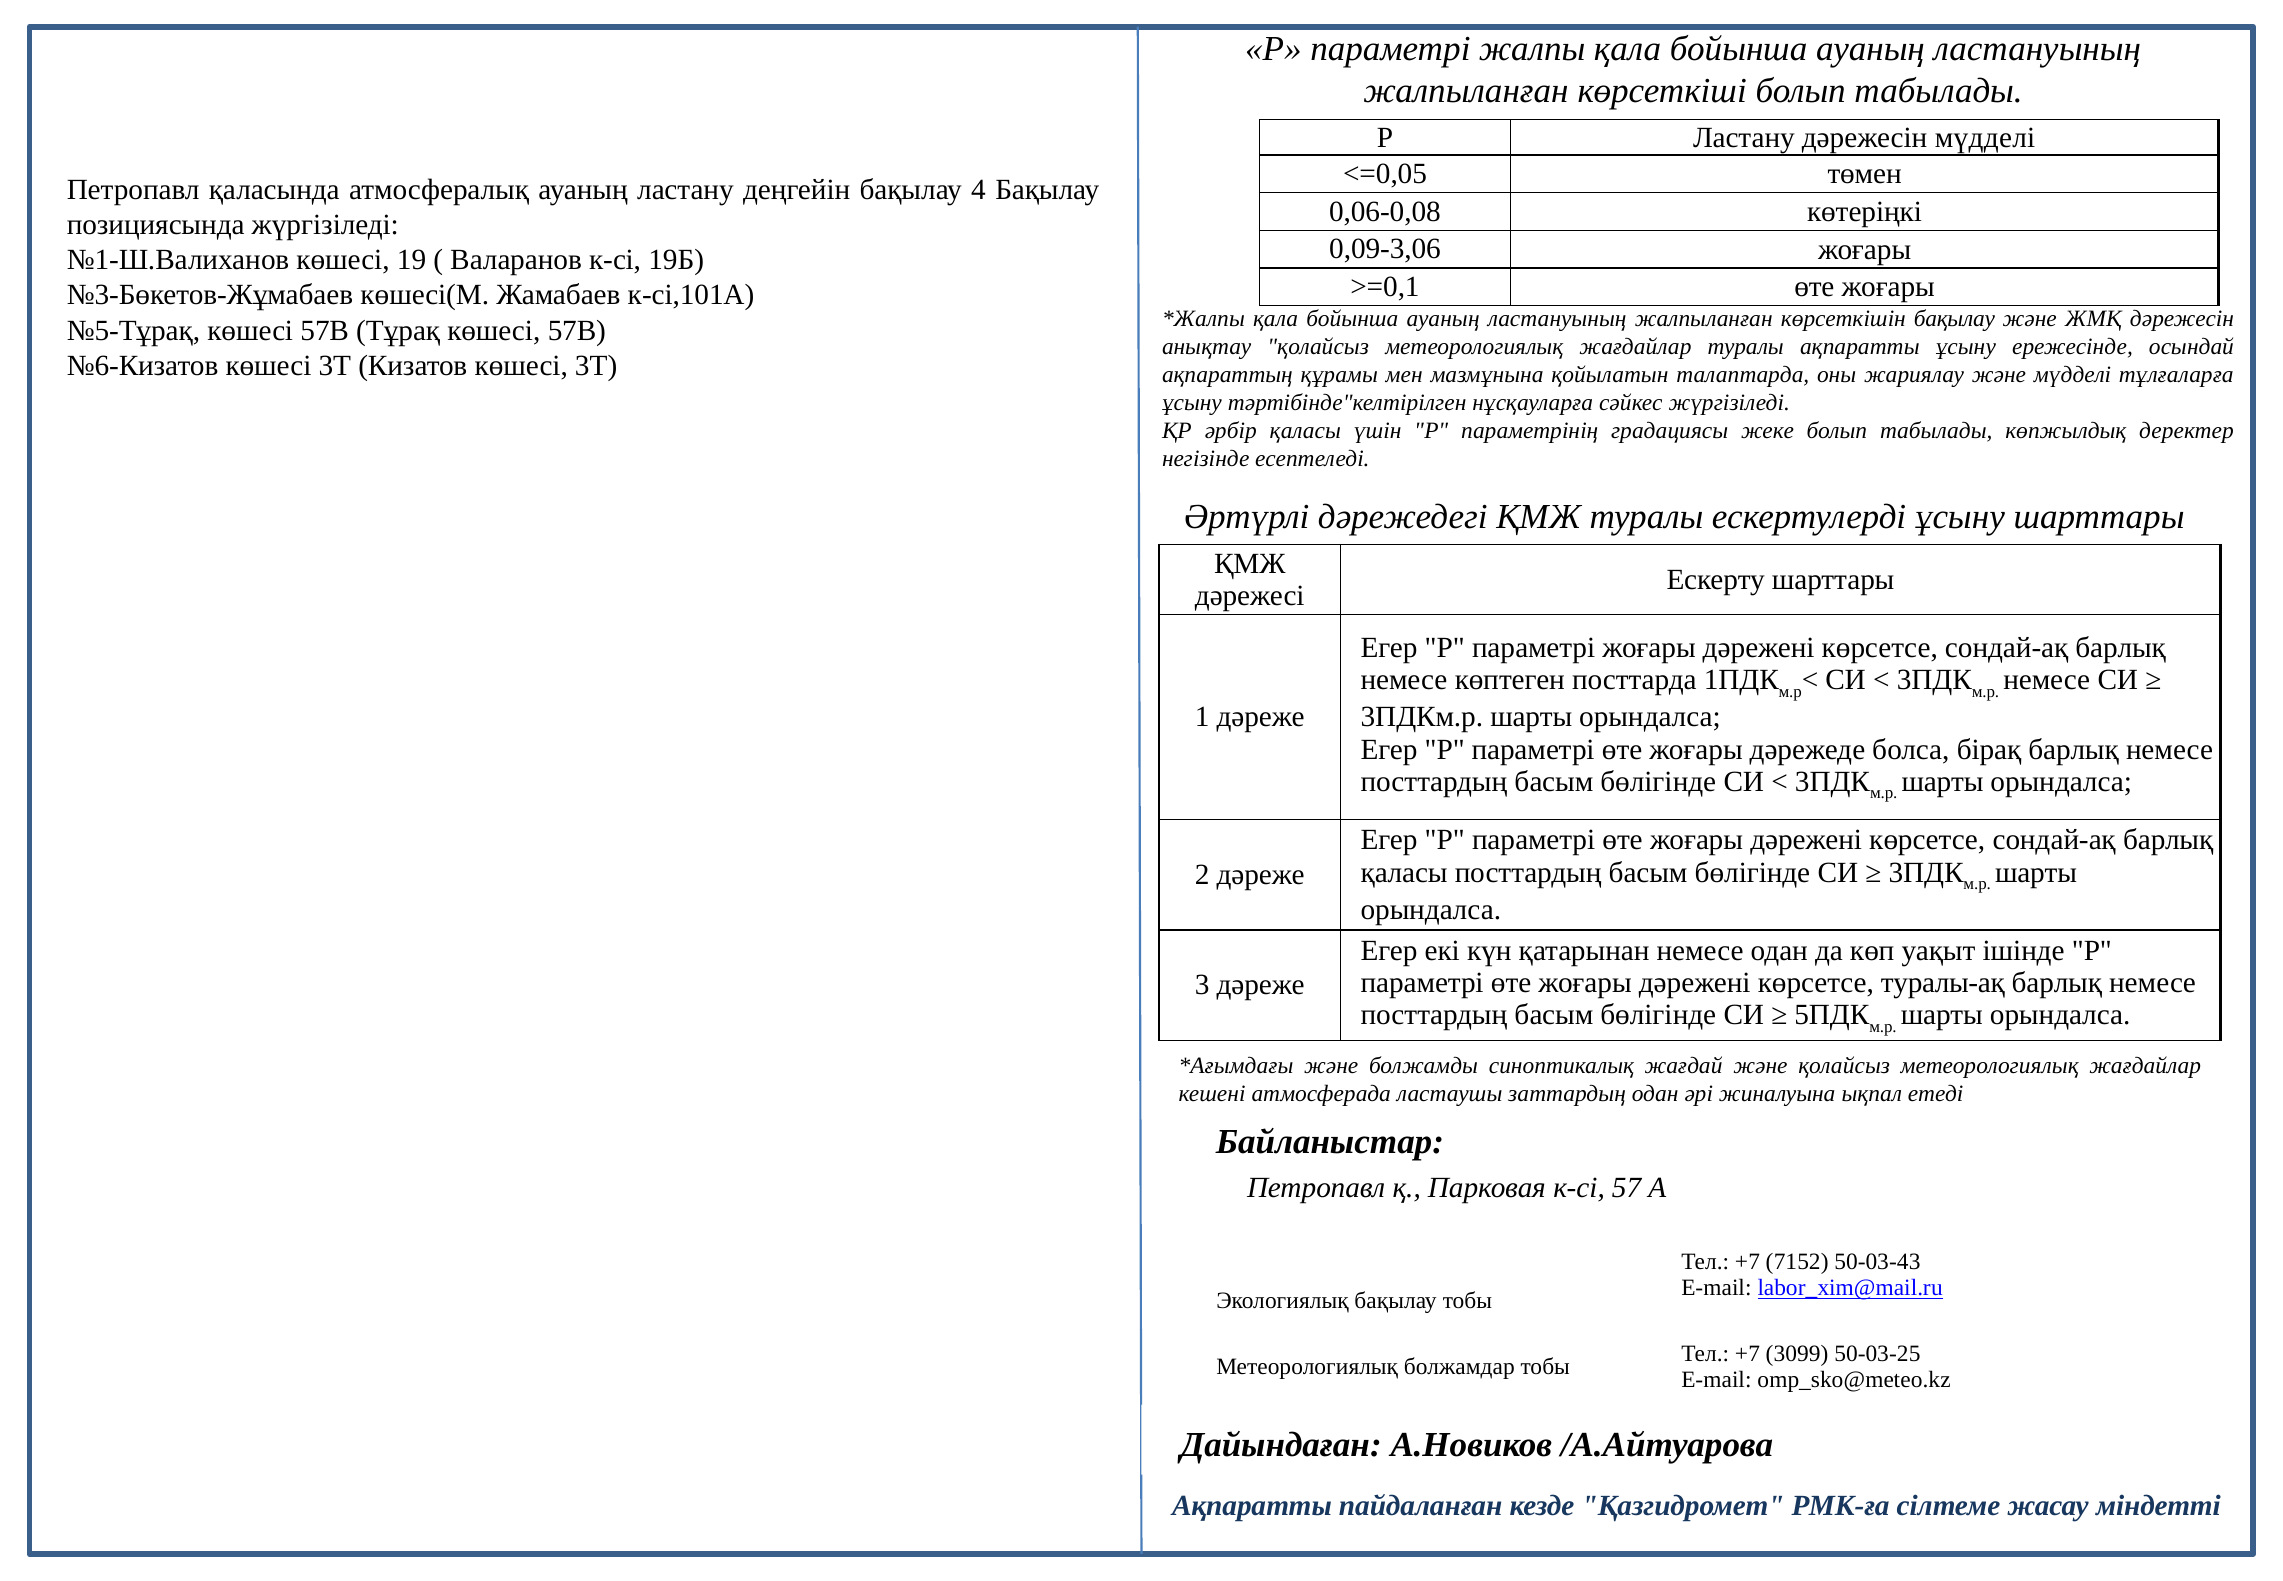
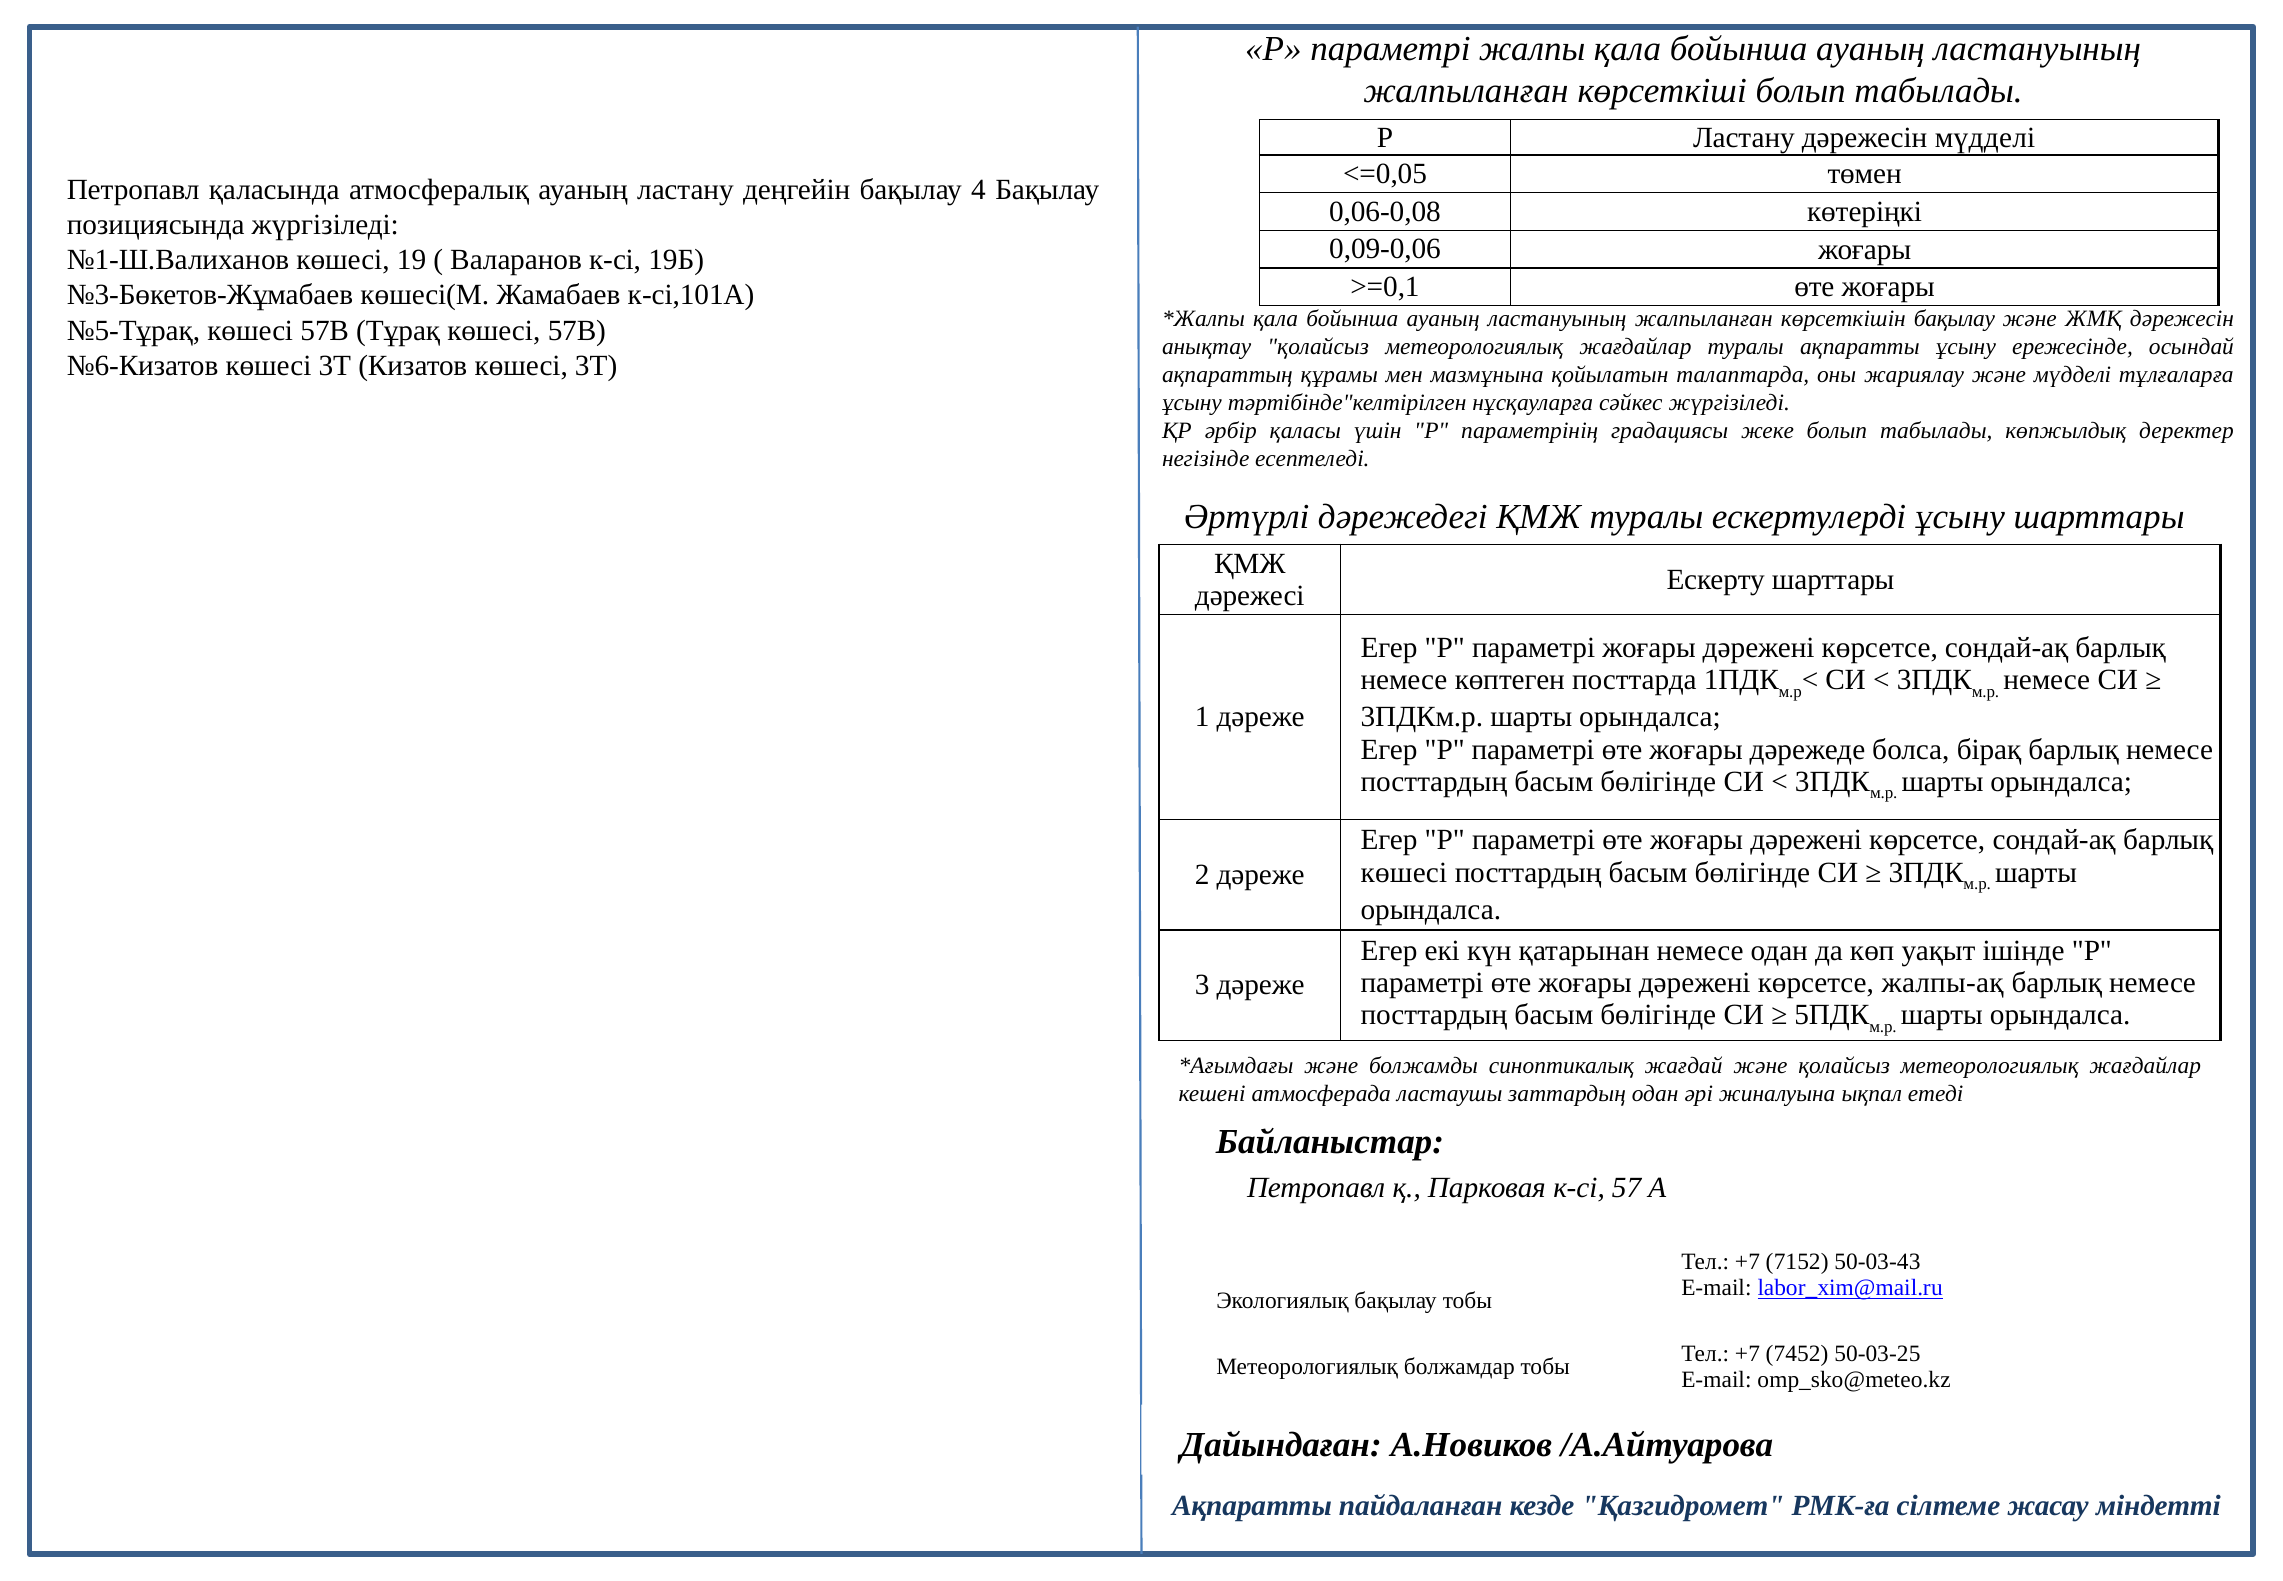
0,09-3,06: 0,09-3,06 -> 0,09-0,06 (1385, 249)
қаласы: қаласы -> көшесі (1404, 872)
туралы-ақ: туралы-ақ -> жалпы-ақ (1943, 983)
3099: 3099 -> 7452 (1797, 1353)
